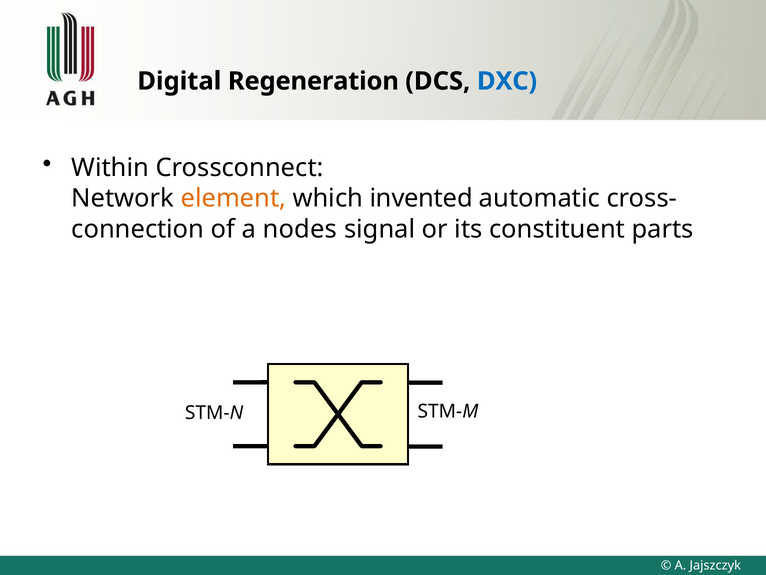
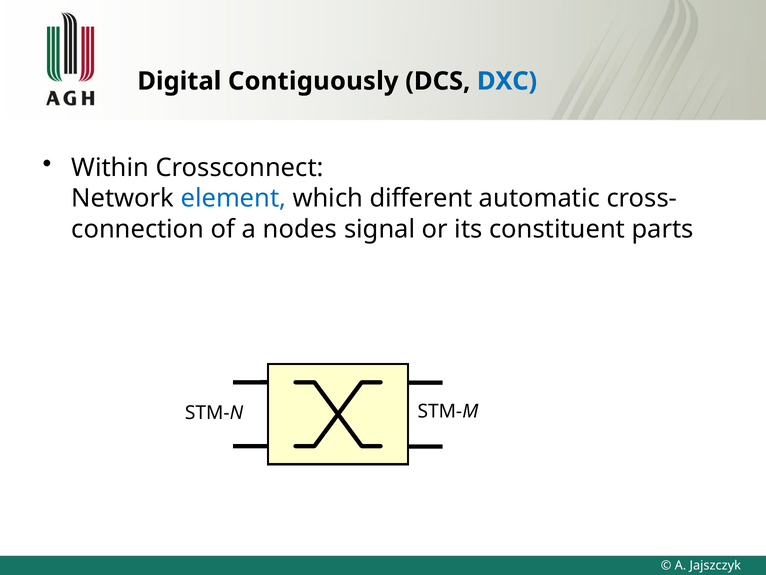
Regeneration: Regeneration -> Contiguously (313, 81)
element colour: orange -> blue (233, 198)
invented: invented -> different (421, 198)
